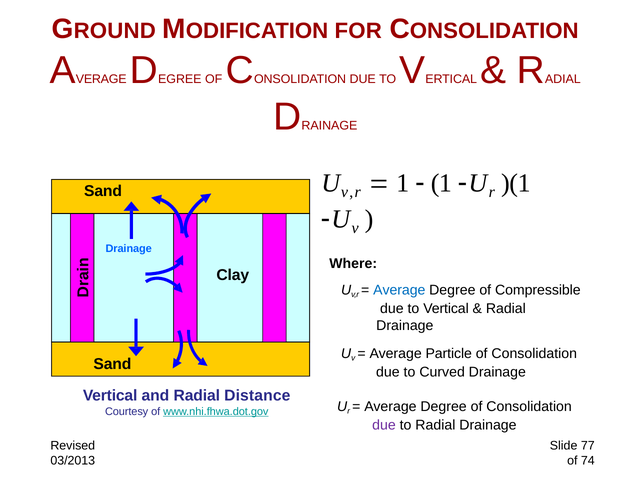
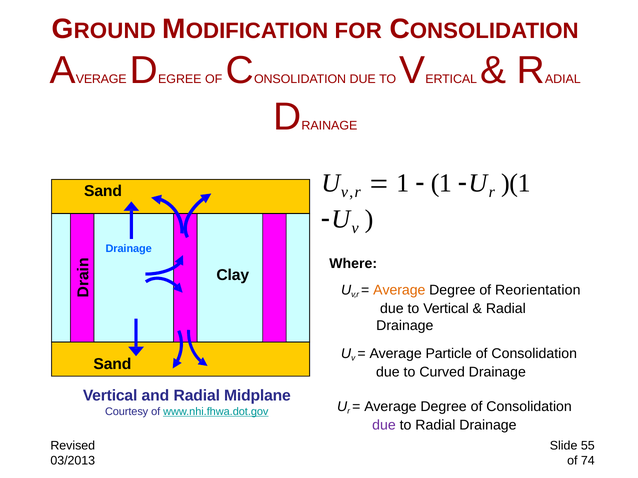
Average colour: blue -> orange (399, 290)
Compressible: Compressible -> Reorientation (538, 290)
Distance: Distance -> Midplane (257, 396)
77: 77 -> 55 (588, 446)
